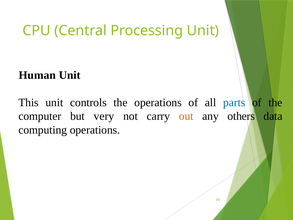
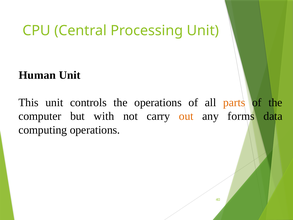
parts colour: blue -> orange (234, 102)
very: very -> with (104, 116)
others: others -> forms (241, 116)
